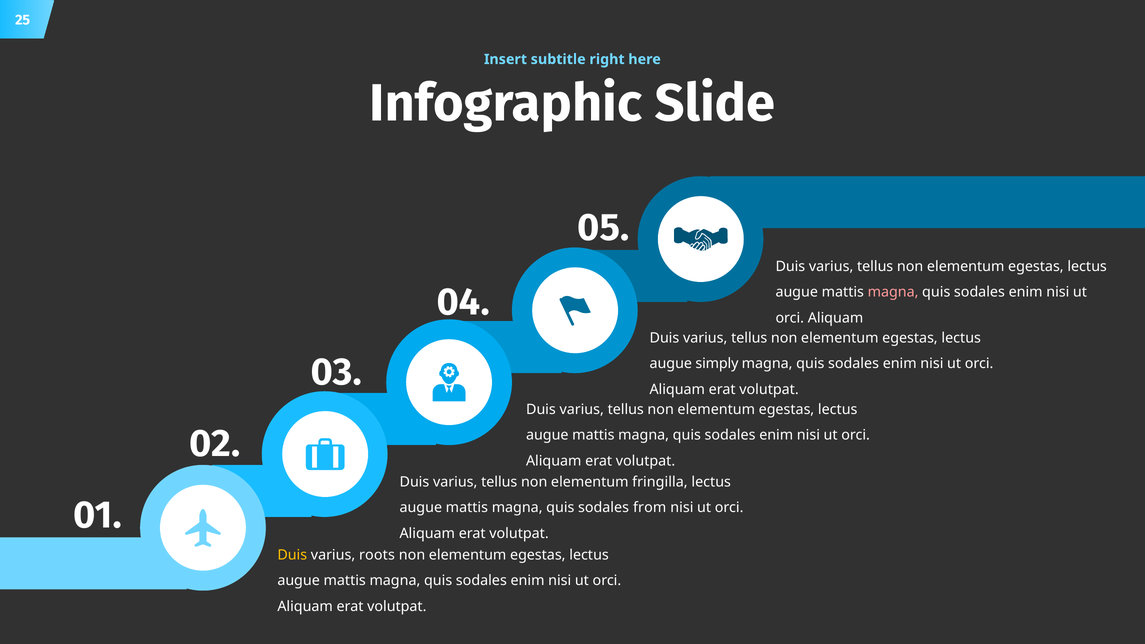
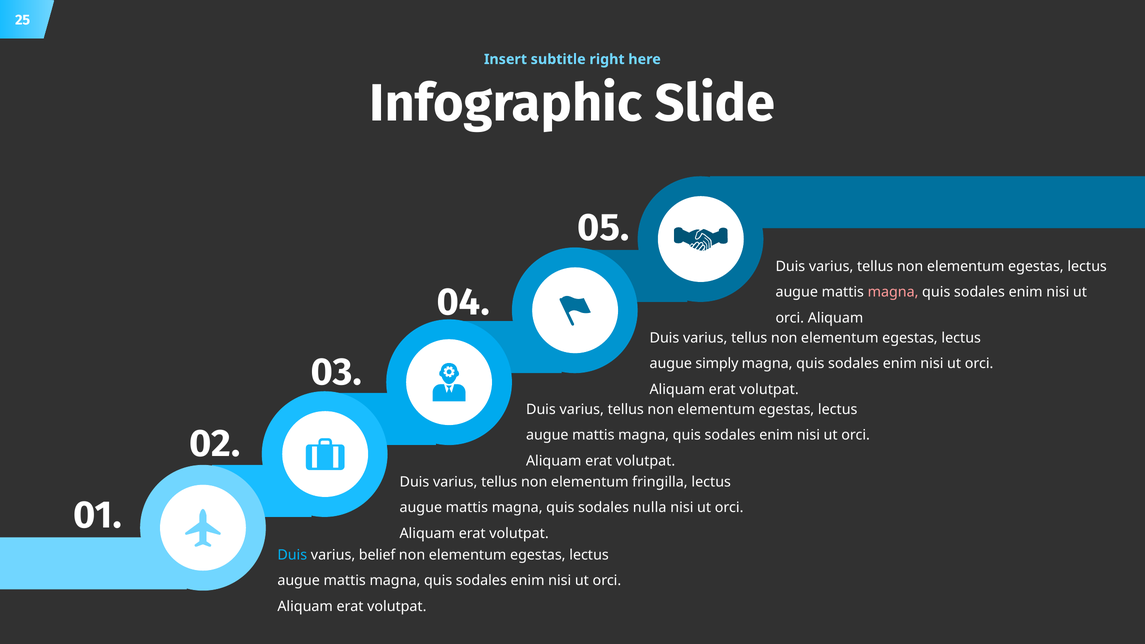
from: from -> nulla (650, 508)
Duis colour: yellow -> light blue (292, 555)
roots: roots -> belief (377, 555)
